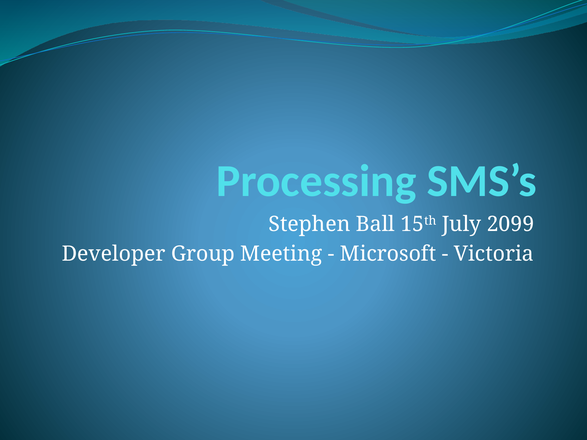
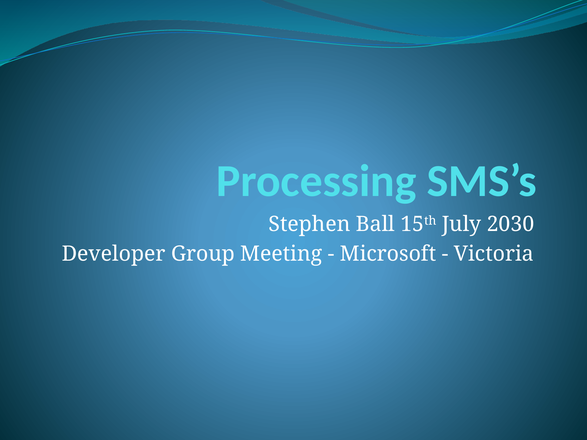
2099: 2099 -> 2030 (510, 224)
